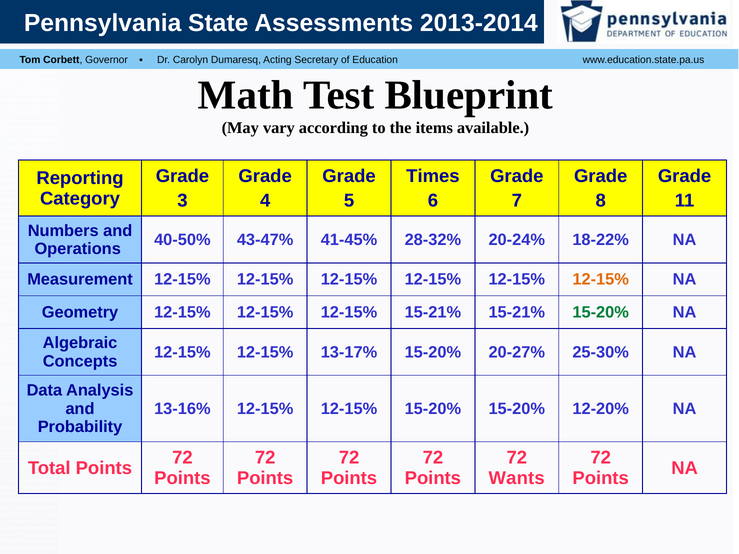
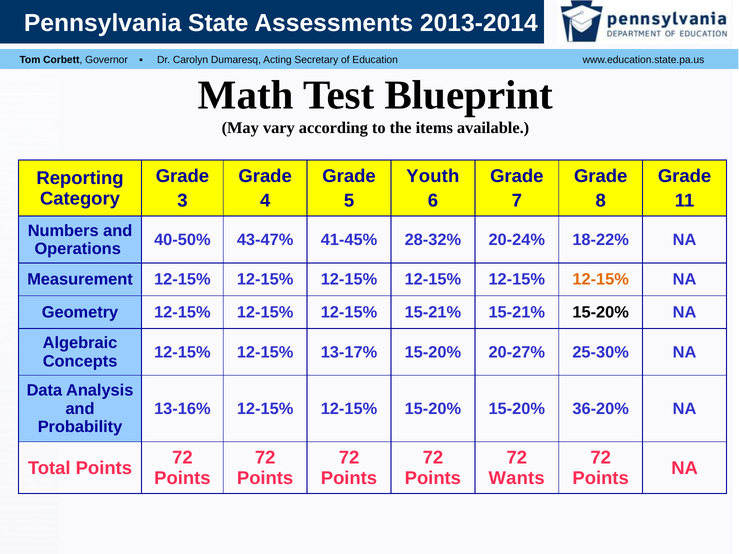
Times: Times -> Youth (433, 176)
15-20% colour: green -> black (601, 313)
12-20%: 12-20% -> 36-20% (601, 409)
